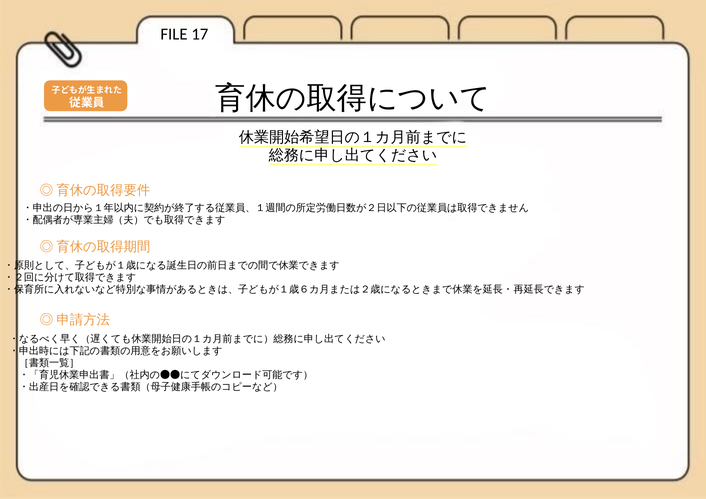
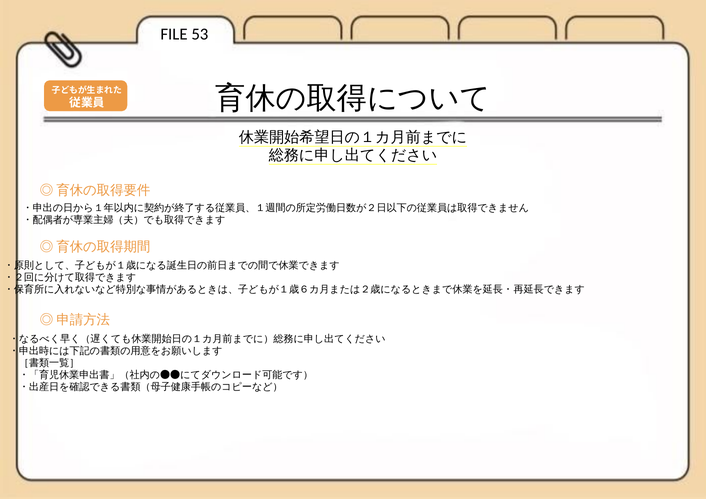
17: 17 -> 53 (200, 34)
